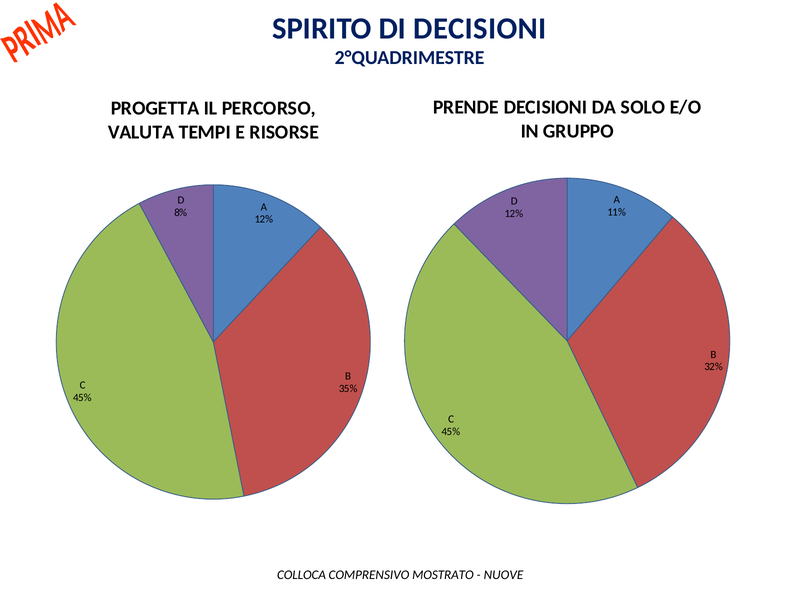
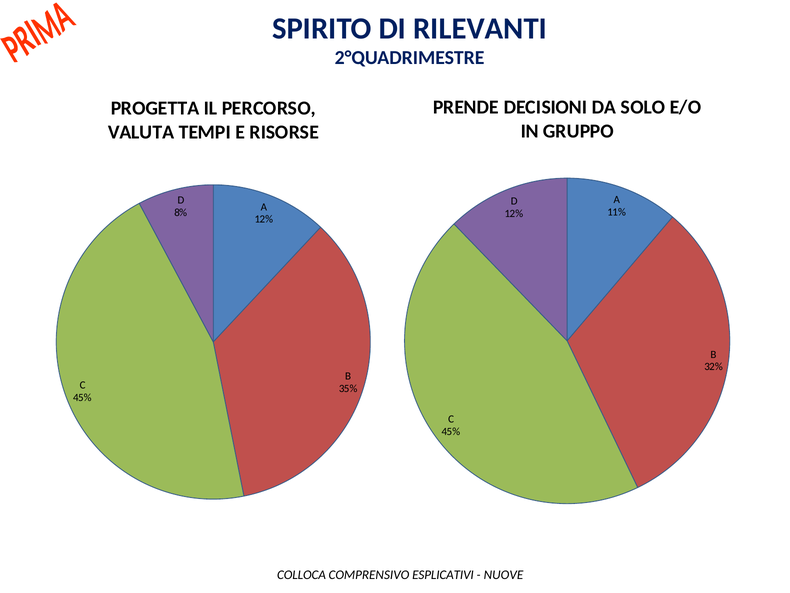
DI DECISIONI: DECISIONI -> RILEVANTI (480, 28)
MOSTRATO: MOSTRATO -> ESPLICATIVI (443, 574)
